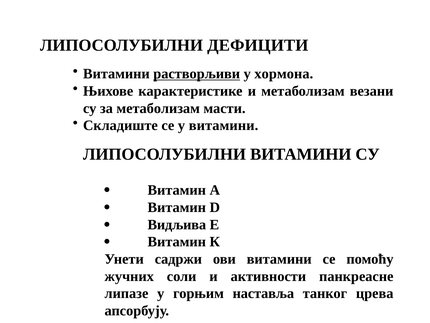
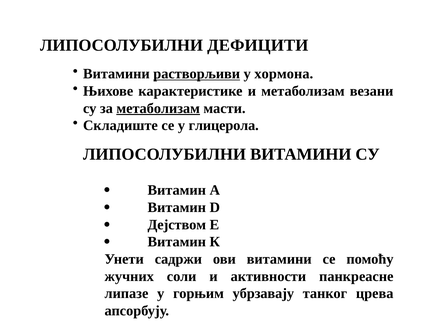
метаболизам underline: none -> present (158, 108)
у витамини: витамини -> глицерола (224, 125)
Видљива: Видљива -> Дејством (177, 224)
наставља: наставља -> убрзавају (263, 293)
